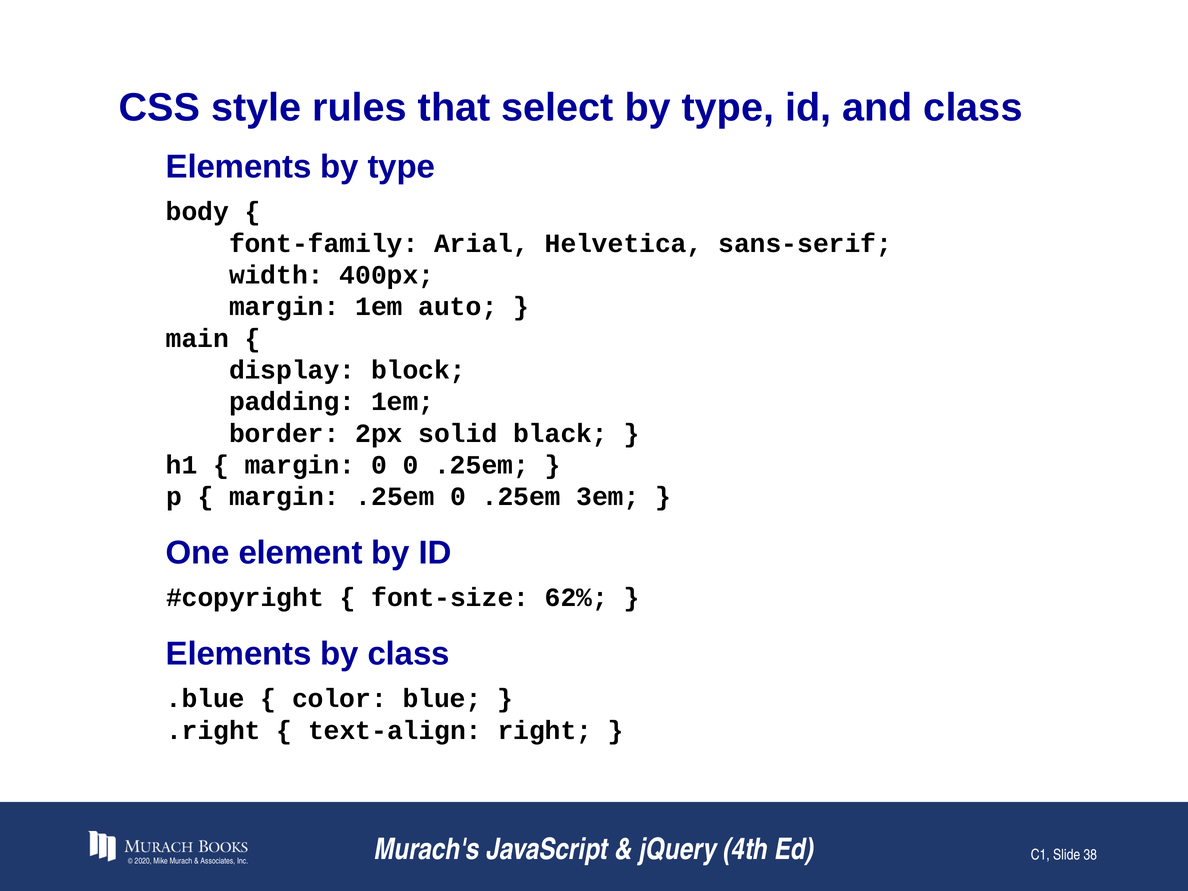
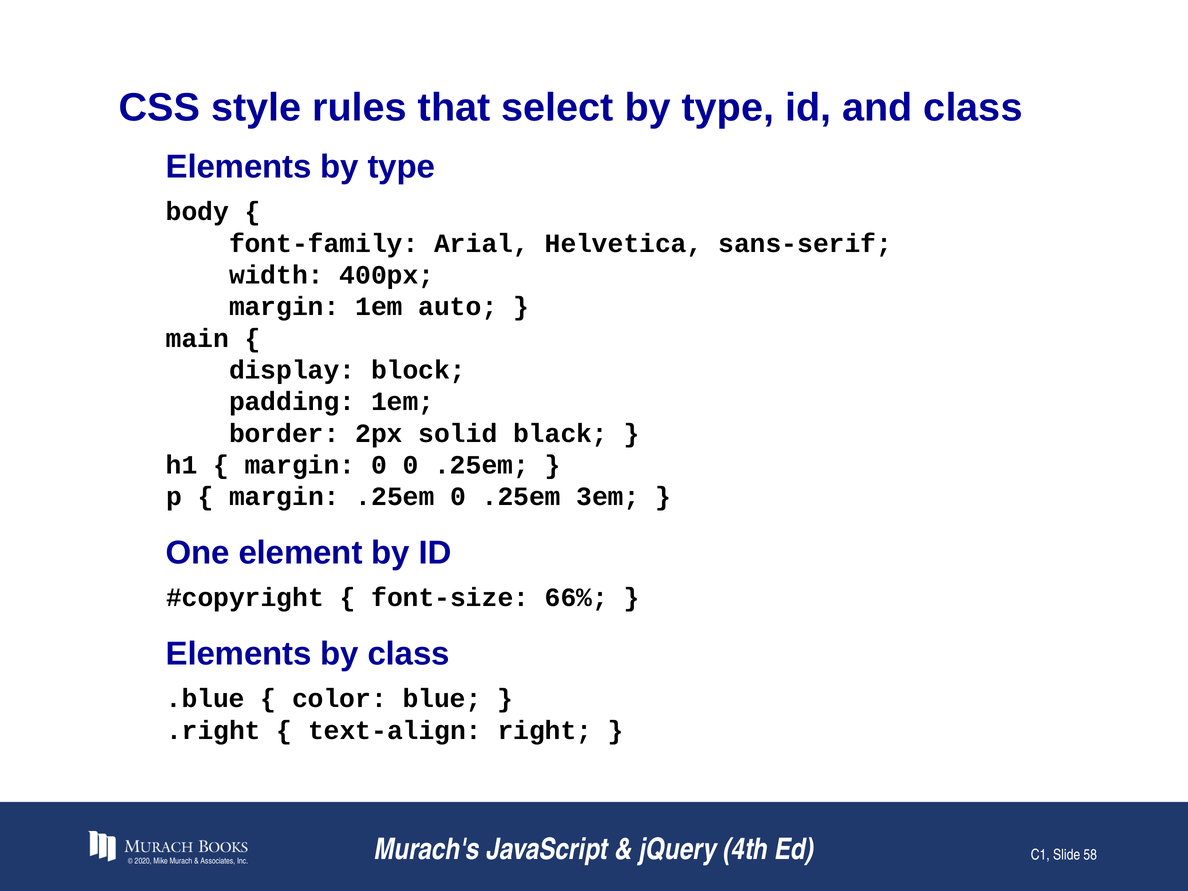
62%: 62% -> 66% (576, 598)
38: 38 -> 58 (1090, 855)
